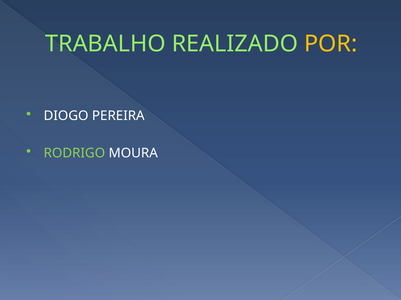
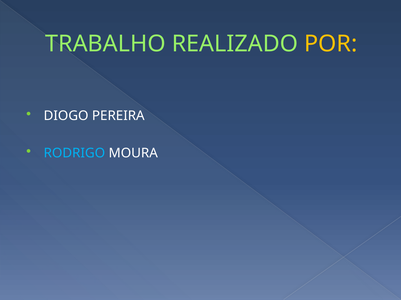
RODRIGO colour: light green -> light blue (74, 154)
